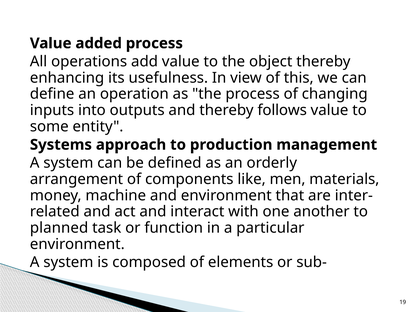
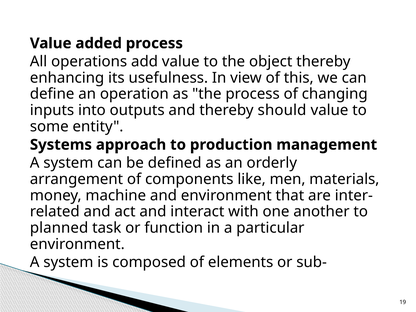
follows: follows -> should (282, 110)
